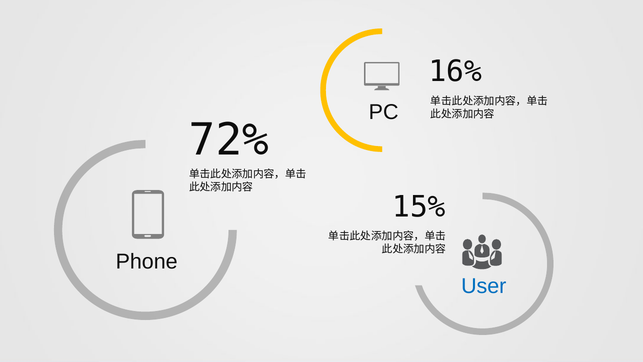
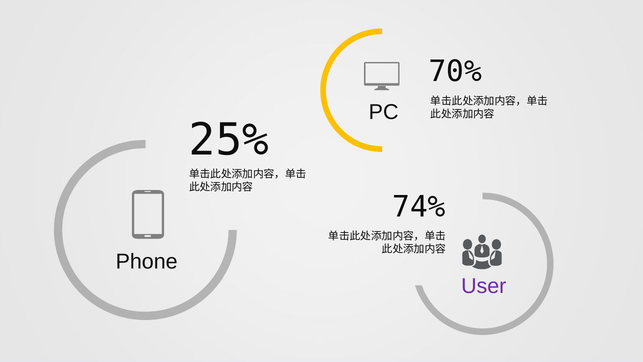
16%: 16% -> 70% (455, 72)
72%: 72% -> 25% (229, 140)
15%: 15% -> 74% (419, 207)
User colour: blue -> purple (484, 286)
